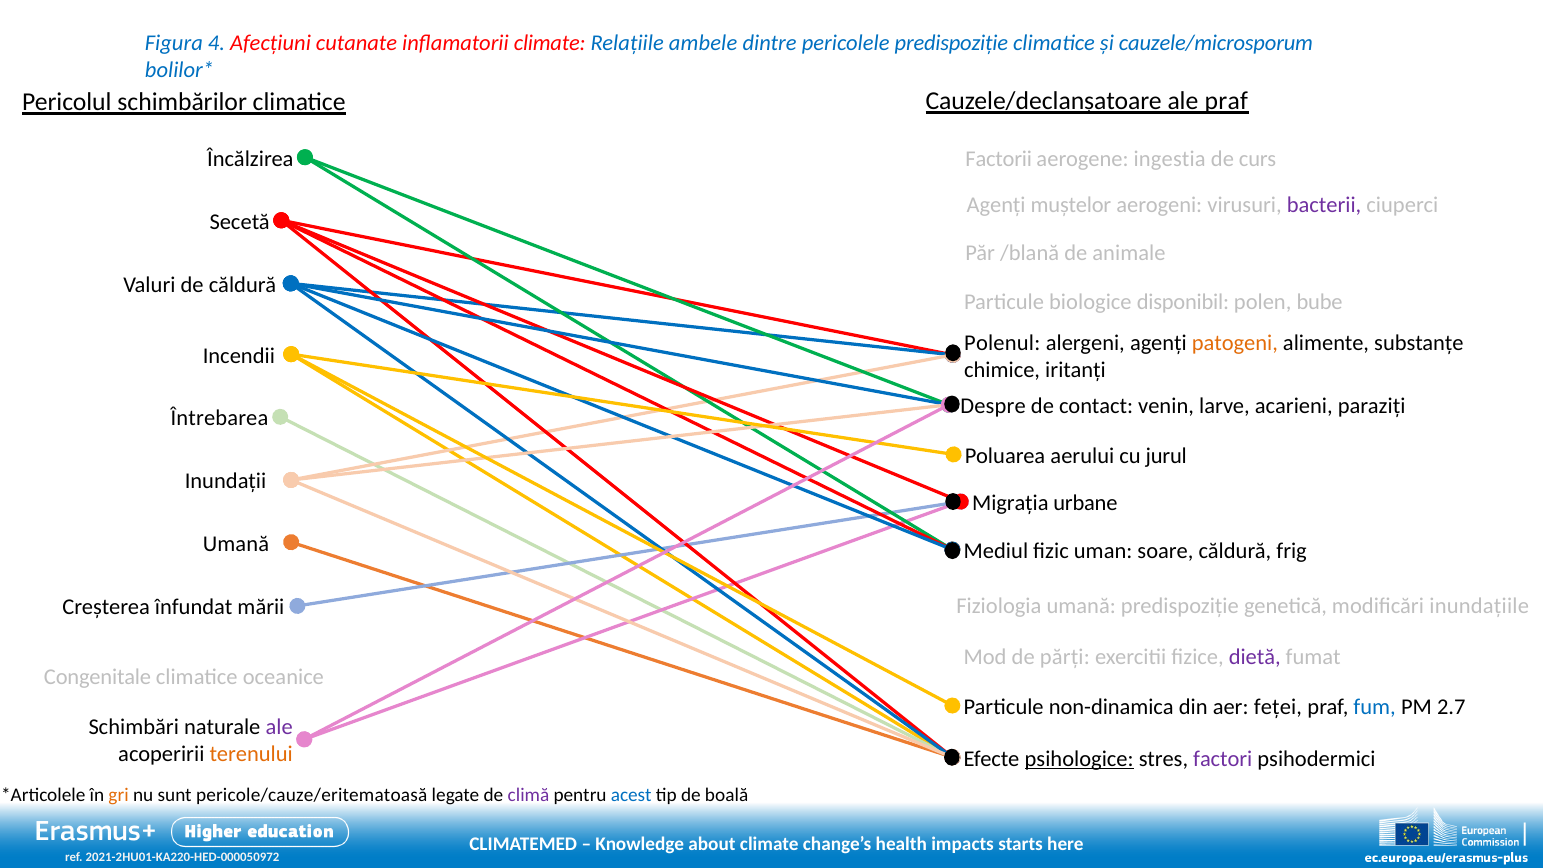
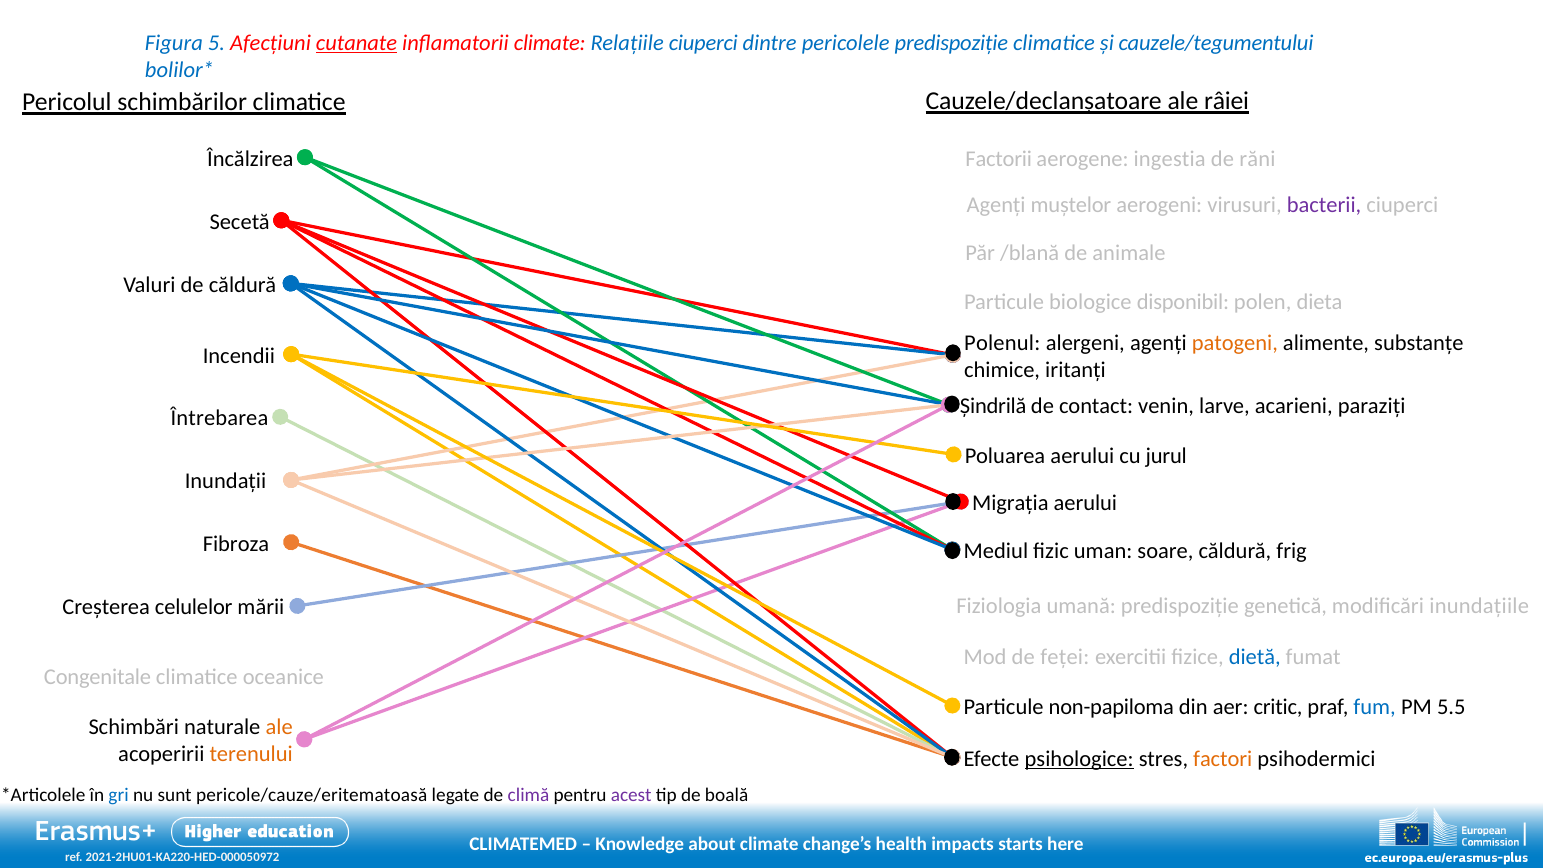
4: 4 -> 5 (217, 43)
cutanate underline: none -> present (357, 43)
Relațiile ambele: ambele -> ciuperci (703, 43)
cauzele/microsporum: cauzele/microsporum -> cauzele/tegumentului (1216, 43)
ale praf: praf -> râiei (1227, 101)
curs: curs -> răni (1257, 159)
bube: bube -> dieta (1320, 302)
Despre: Despre -> Șindrilă (993, 406)
Migrația urbane: urbane -> aerului (1085, 503)
Umană: Umană -> Fibroza (236, 544)
înfundat: înfundat -> celulelor (194, 607)
părți: părți -> feței (1065, 657)
dietă colour: purple -> blue (1255, 657)
non-dinamica: non-dinamica -> non-papiloma (1111, 707)
feței: feței -> critic (1278, 707)
2.7: 2.7 -> 5.5 (1451, 707)
ale colour: purple -> orange (279, 727)
factori colour: purple -> orange (1223, 759)
gri colour: orange -> blue (119, 796)
acest colour: blue -> purple (631, 796)
